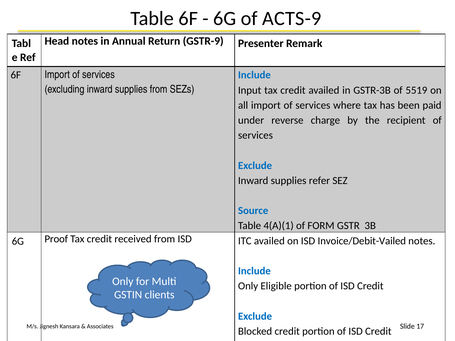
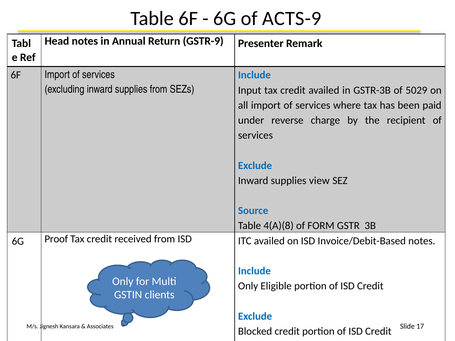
5519: 5519 -> 5029 (416, 90)
refer: refer -> view (319, 181)
4(A)(1: 4(A)(1 -> 4(A)(8 (279, 226)
Invoice/Debit-Vailed: Invoice/Debit-Vailed -> Invoice/Debit-Based (362, 241)
